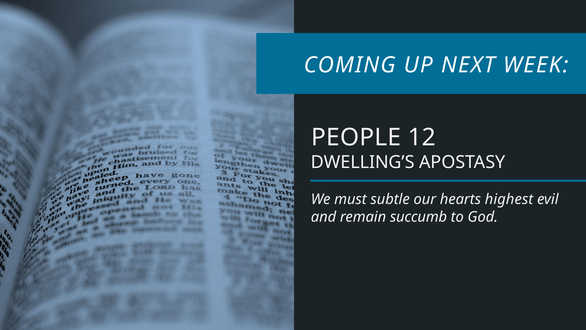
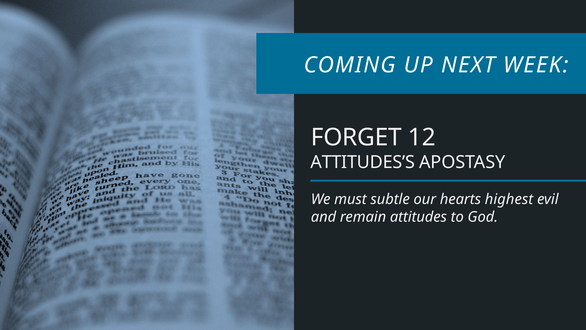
PEOPLE: PEOPLE -> FORGET (356, 137)
DWELLING’S: DWELLING’S -> ATTITUDES’S (363, 162)
succumb: succumb -> attitudes (418, 217)
